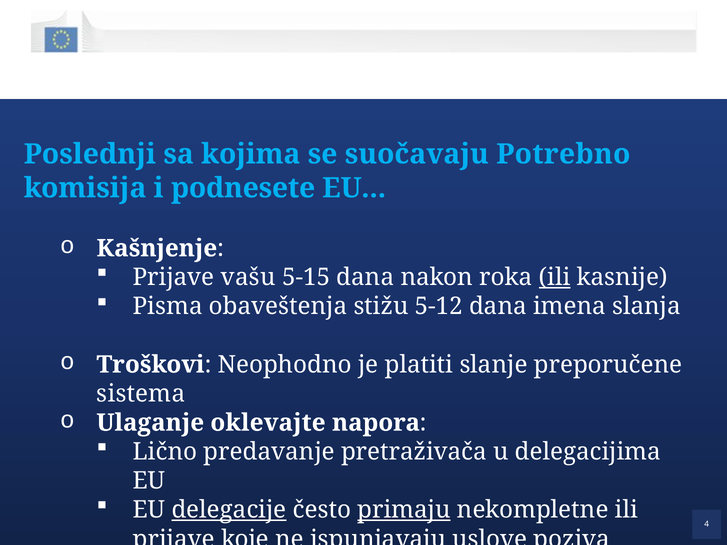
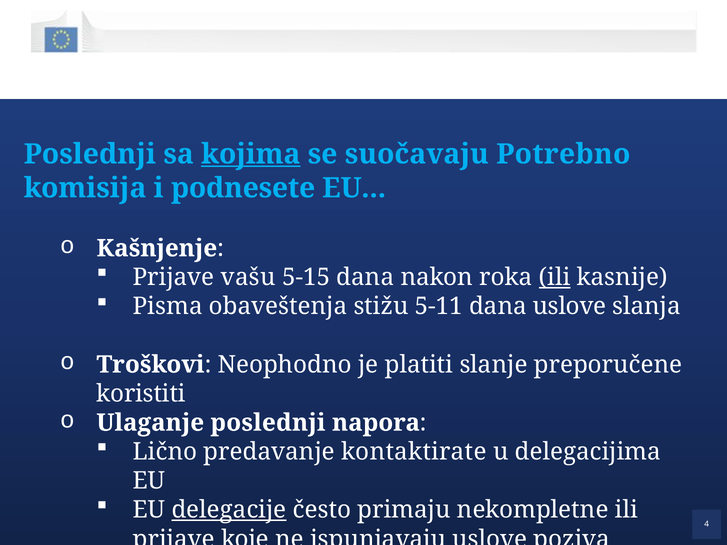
kojima underline: none -> present (251, 154)
5-12: 5-12 -> 5-11 (439, 307)
dana imena: imena -> uslove (570, 307)
sistema: sistema -> koristiti (141, 394)
Ulaganje oklevajte: oklevajte -> poslednji (268, 423)
pretraživača: pretraživača -> kontaktirate (414, 452)
primaju underline: present -> none (404, 510)
